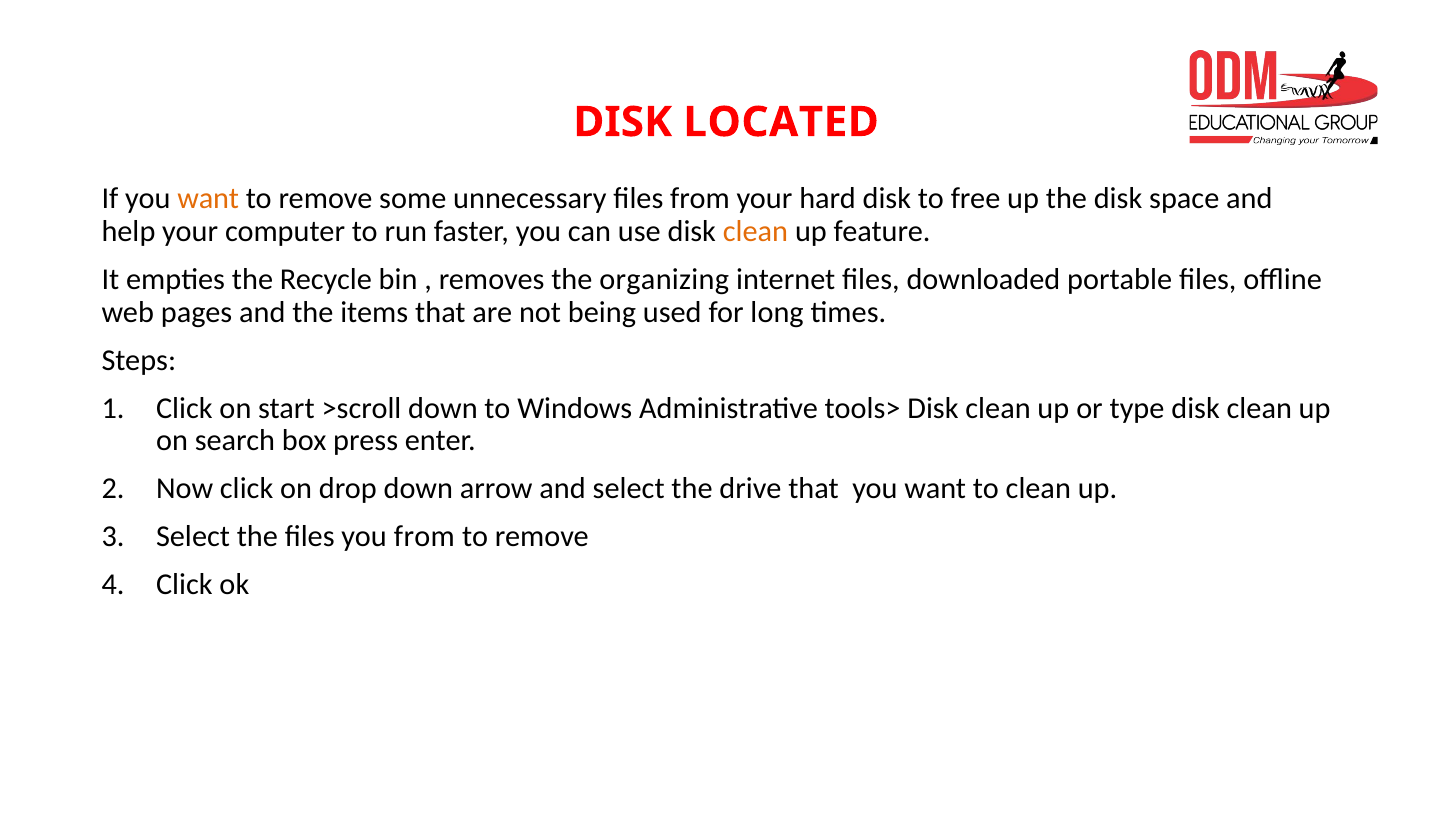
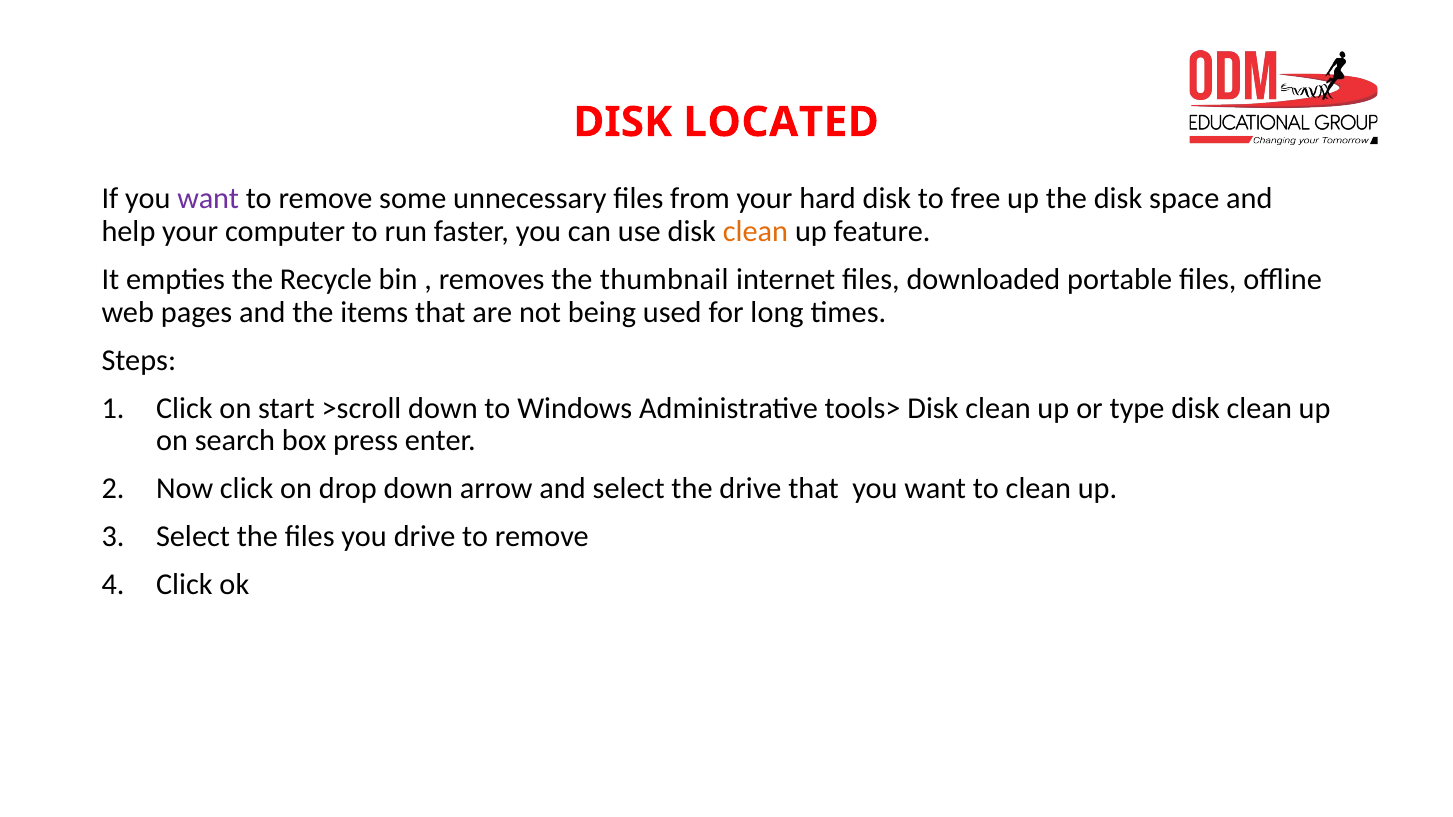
want colour: orange -> purple (208, 199)
organizing: organizing -> thumbnail (664, 280)
you from: from -> drive (425, 537)
